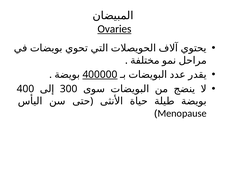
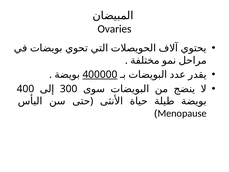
Ovaries underline: present -> none (114, 29)
